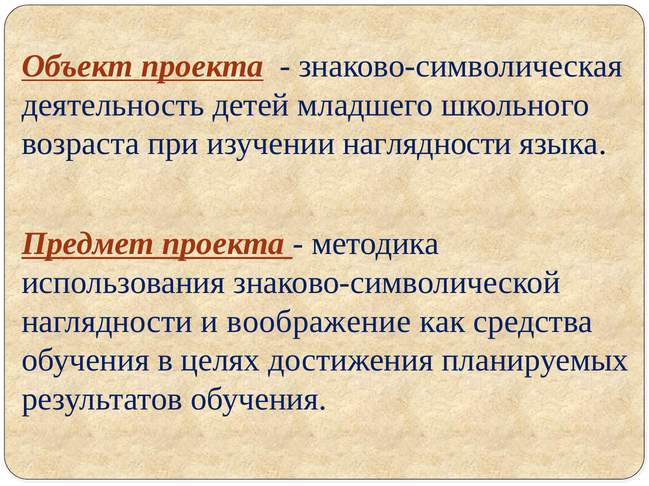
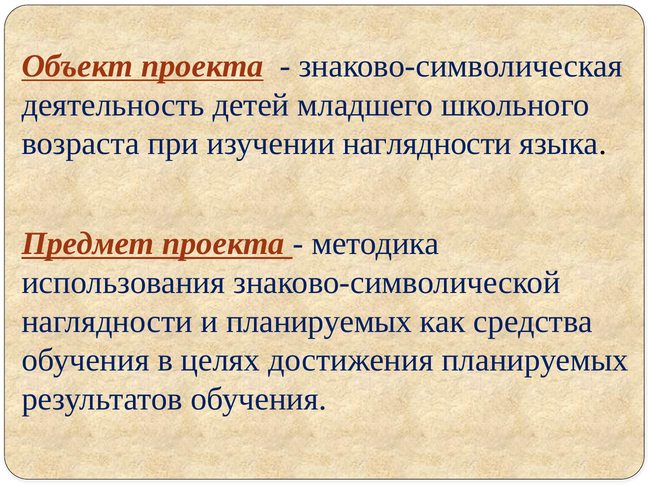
и воображение: воображение -> планируемых (319, 322)
